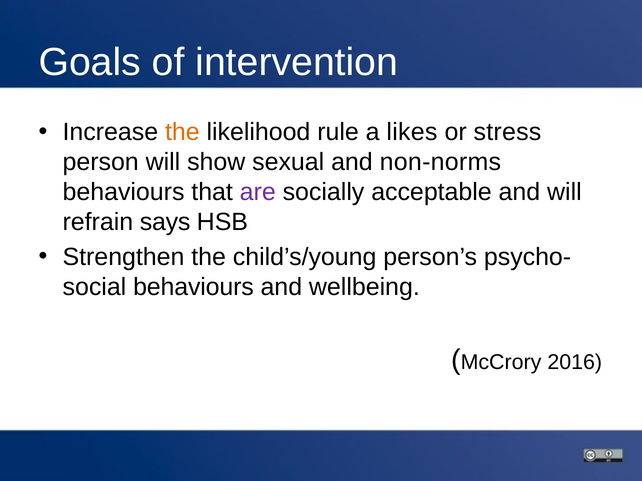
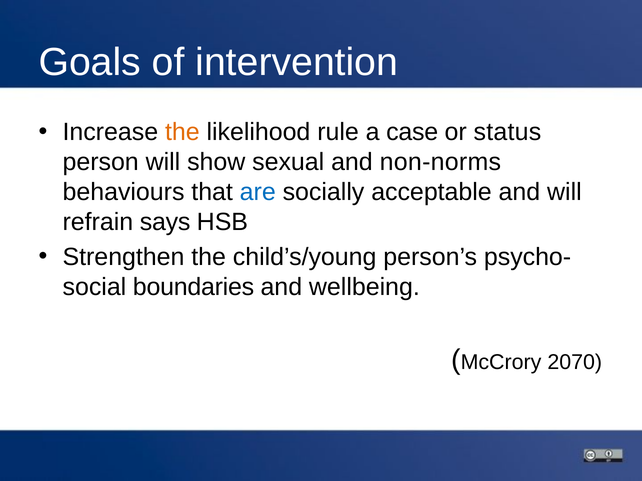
likes: likes -> case (412, 132)
stress: stress -> status (507, 132)
are colour: purple -> blue (258, 192)
behaviours: behaviours -> boundaries (194, 287)
2016: 2016 -> 2070 (575, 363)
